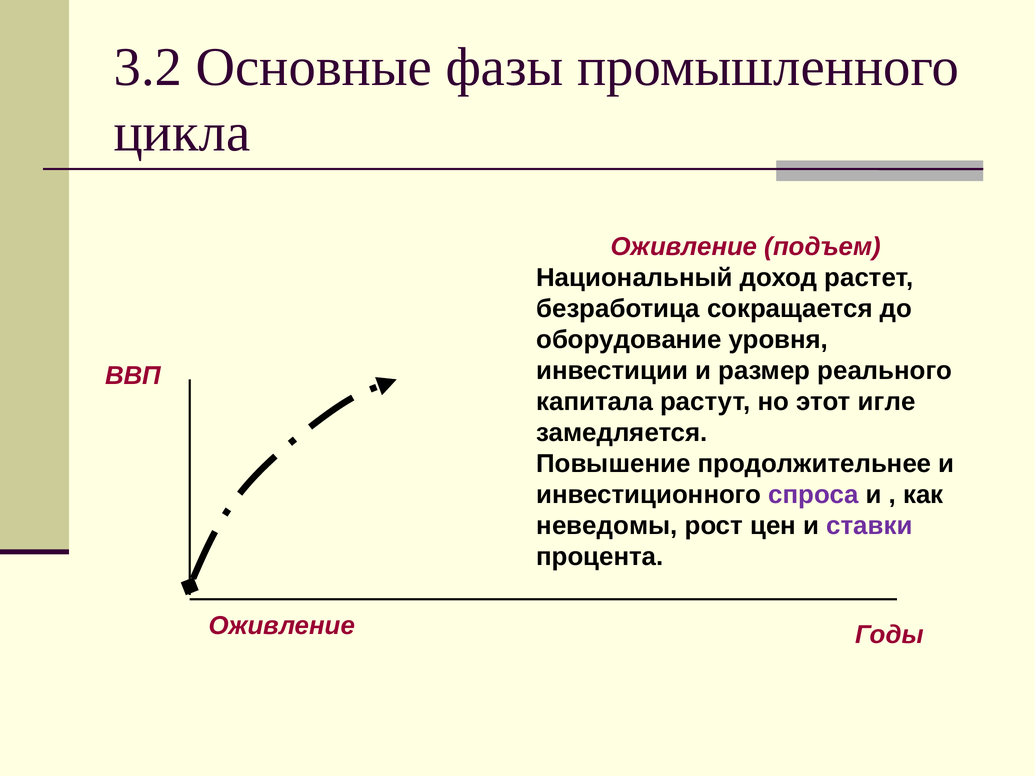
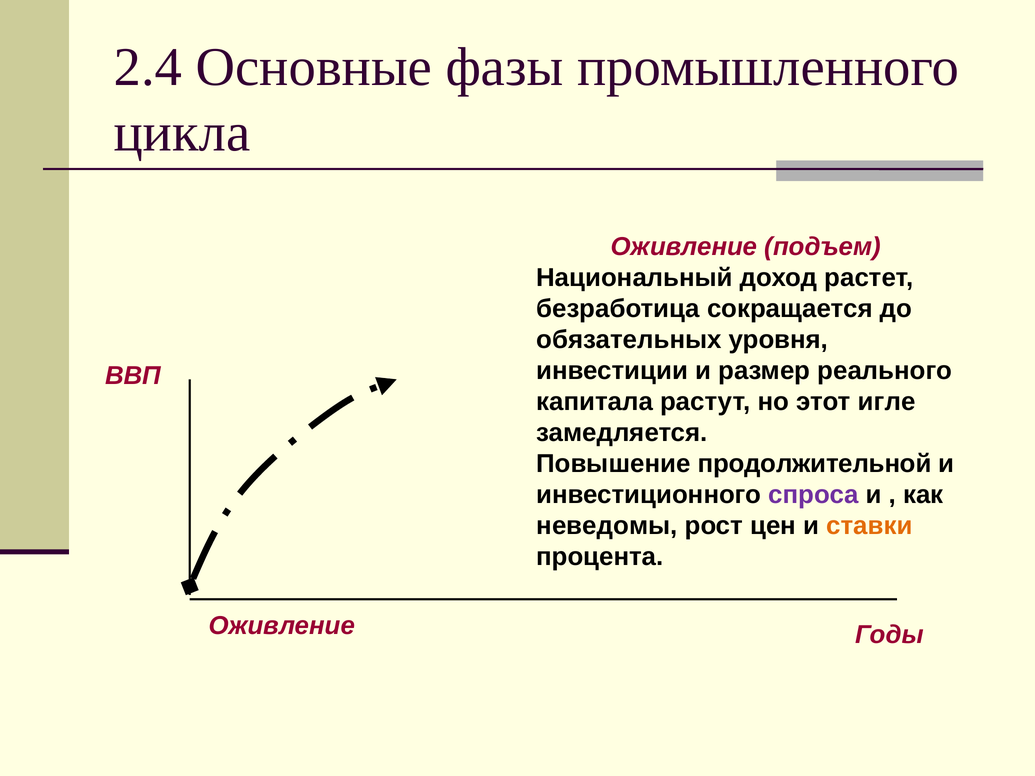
3.2: 3.2 -> 2.4 (148, 67)
оборудование: оборудование -> обязательных (629, 340)
продолжительнее: продолжительнее -> продолжительной (815, 464)
ставки colour: purple -> orange (869, 526)
